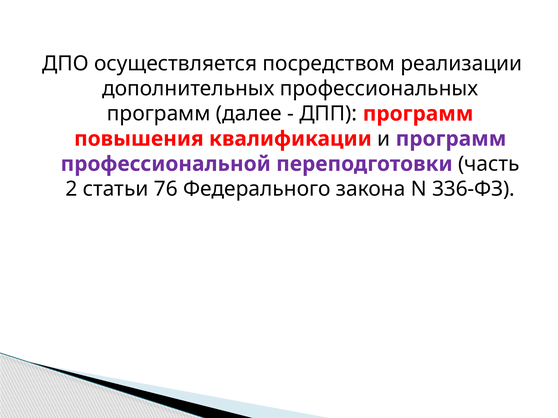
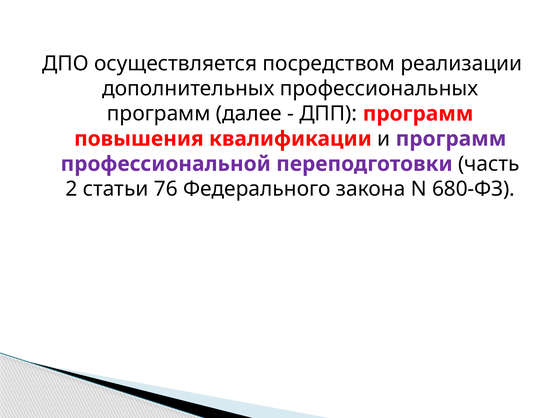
336-ФЗ: 336-ФЗ -> 680-ФЗ (473, 189)
